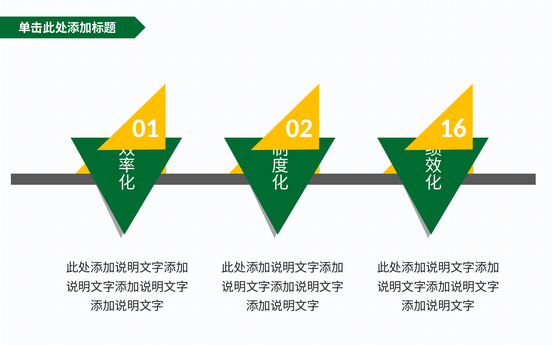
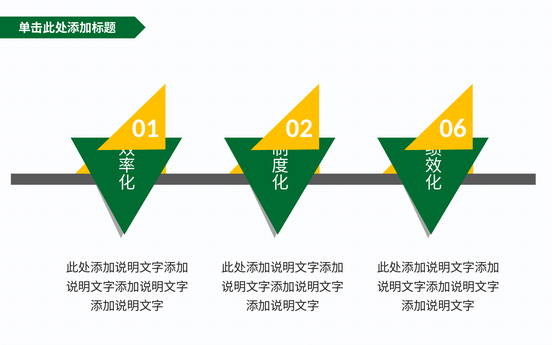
16: 16 -> 06 (453, 128)
